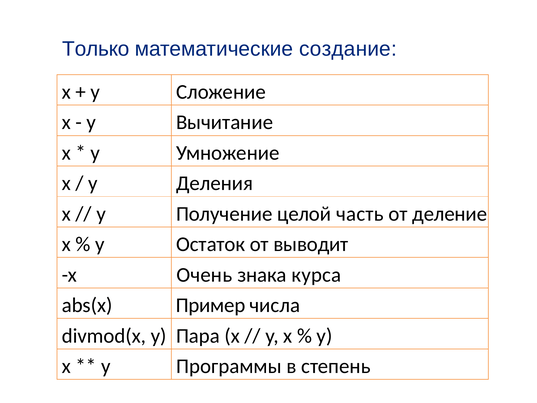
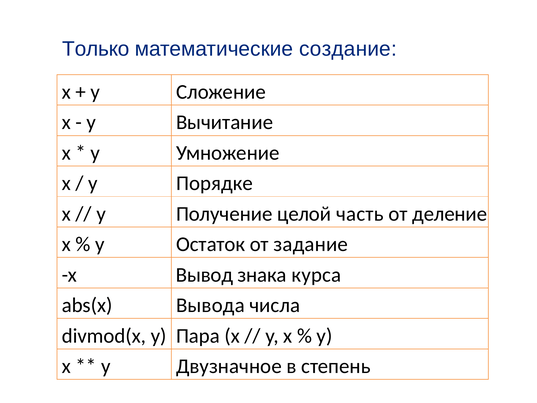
Деления: Деления -> Порядке (214, 183)
выводит: выводит -> задание (311, 244)
Очень: Очень -> Вывод (204, 275)
Пример: Пример -> Вывода (210, 305)
Программы: Программы -> Двузначное (229, 366)
